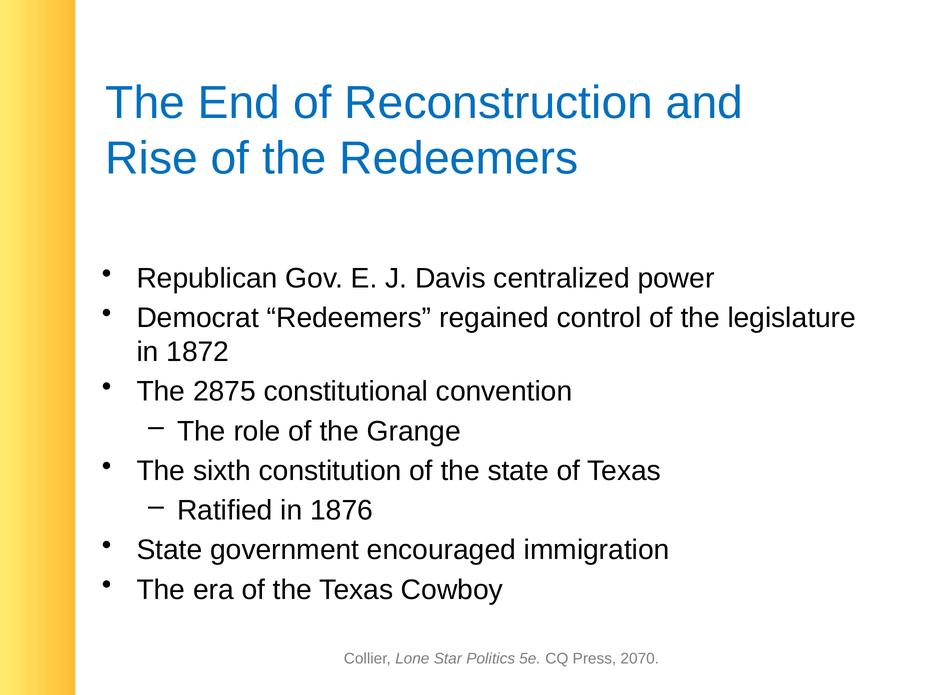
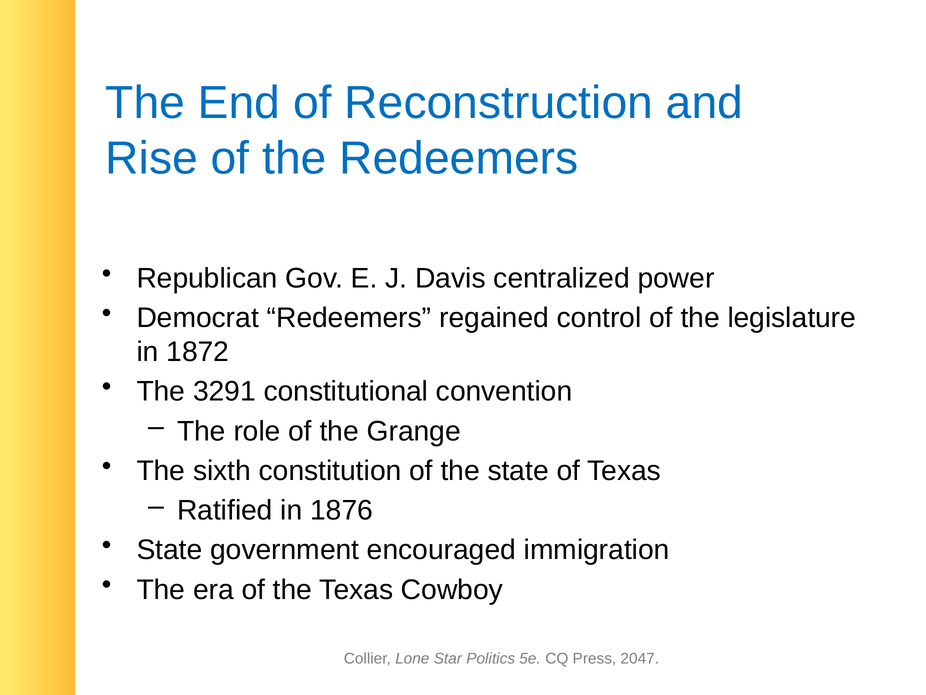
2875: 2875 -> 3291 (224, 391)
2070: 2070 -> 2047 (640, 658)
